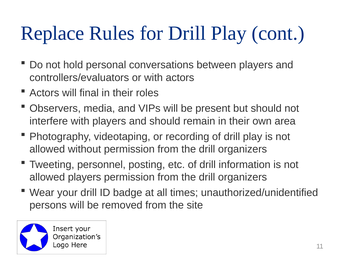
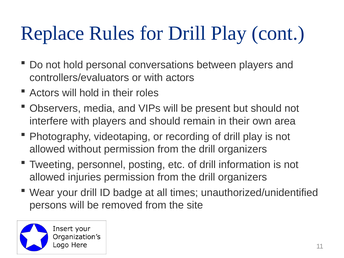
will final: final -> hold (89, 93)
allowed players: players -> injuries (84, 177)
